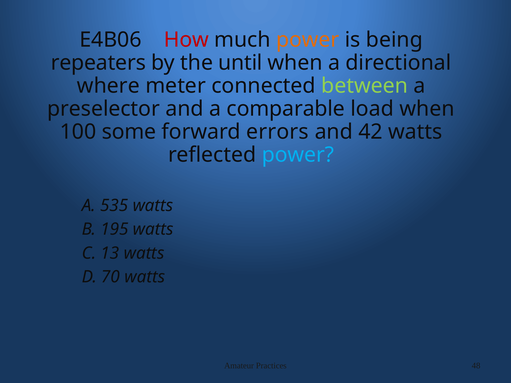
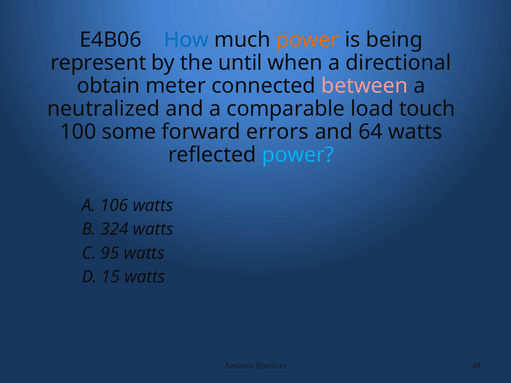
How colour: red -> blue (186, 40)
repeaters: repeaters -> represent (98, 63)
where: where -> obtain (109, 86)
between colour: light green -> pink (365, 86)
preselector: preselector -> neutralized (104, 109)
load when: when -> touch (427, 109)
42: 42 -> 64 (371, 132)
535: 535 -> 106 (114, 206)
195: 195 -> 324 (114, 229)
13: 13 -> 95 (110, 253)
70: 70 -> 15 (111, 277)
